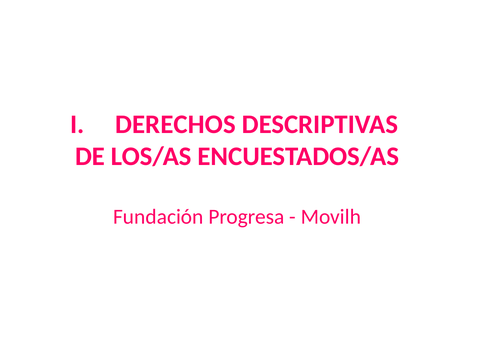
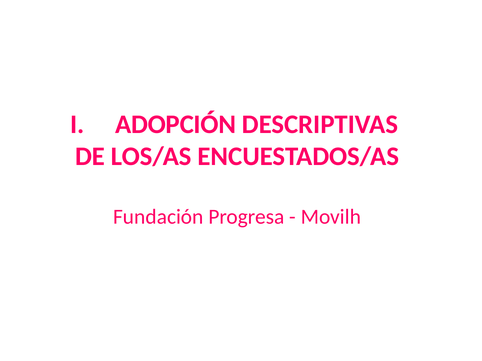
DERECHOS: DERECHOS -> ADOPCIÓN (176, 124)
